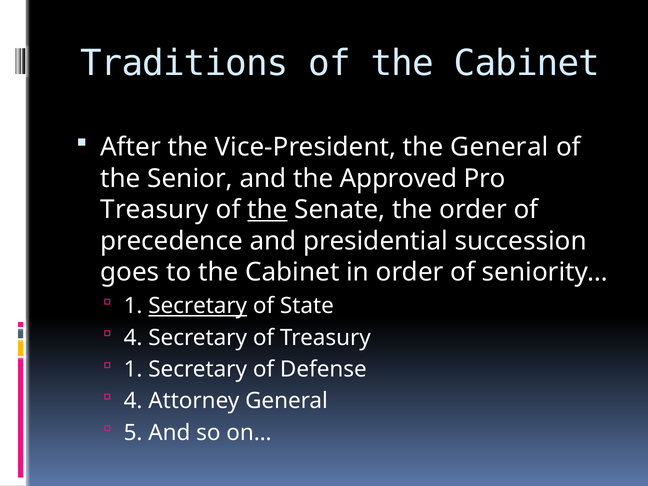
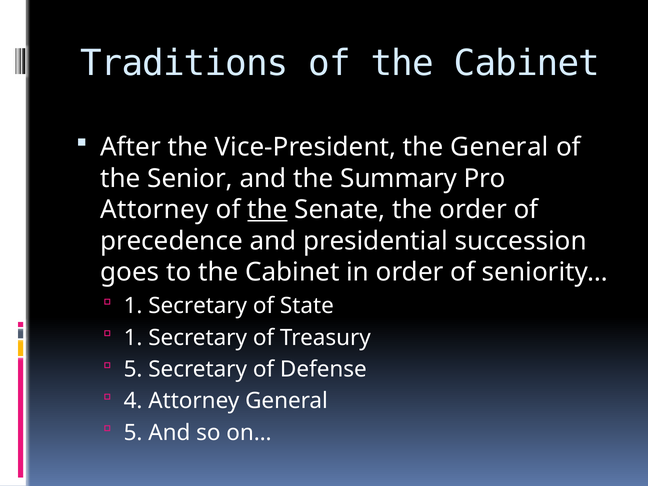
Approved: Approved -> Summary (399, 178)
Treasury: Treasury -> Attorney (155, 210)
Secretary underline: present -> none (198, 306)
4: 4 -> 1 (133, 338)
1: 1 -> 5 (133, 369)
